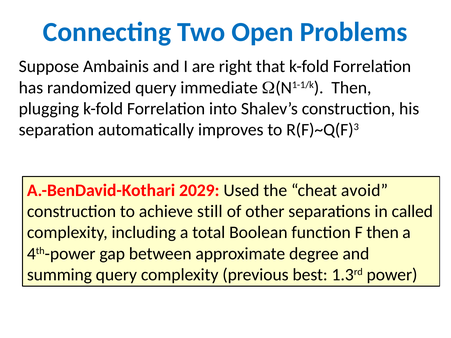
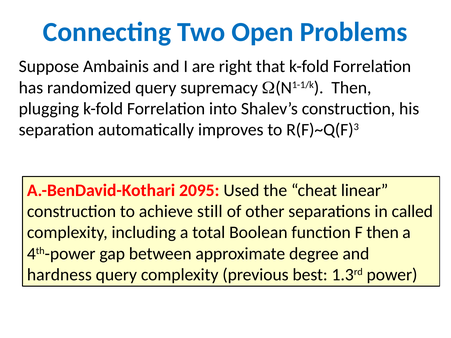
immediate: immediate -> supremacy (219, 88)
2029: 2029 -> 2095 (199, 191)
avoid: avoid -> linear (365, 191)
summing: summing -> hardness (59, 275)
